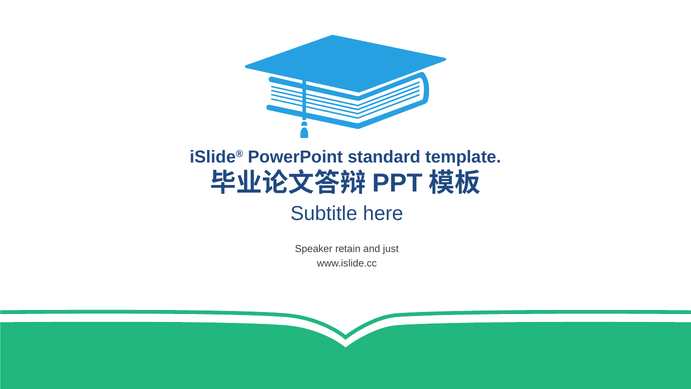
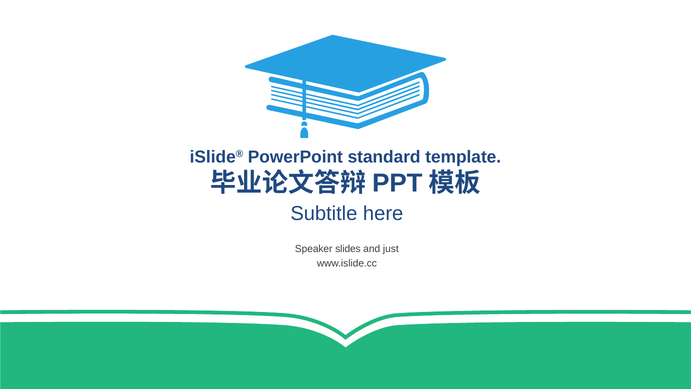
retain: retain -> slides (348, 249)
